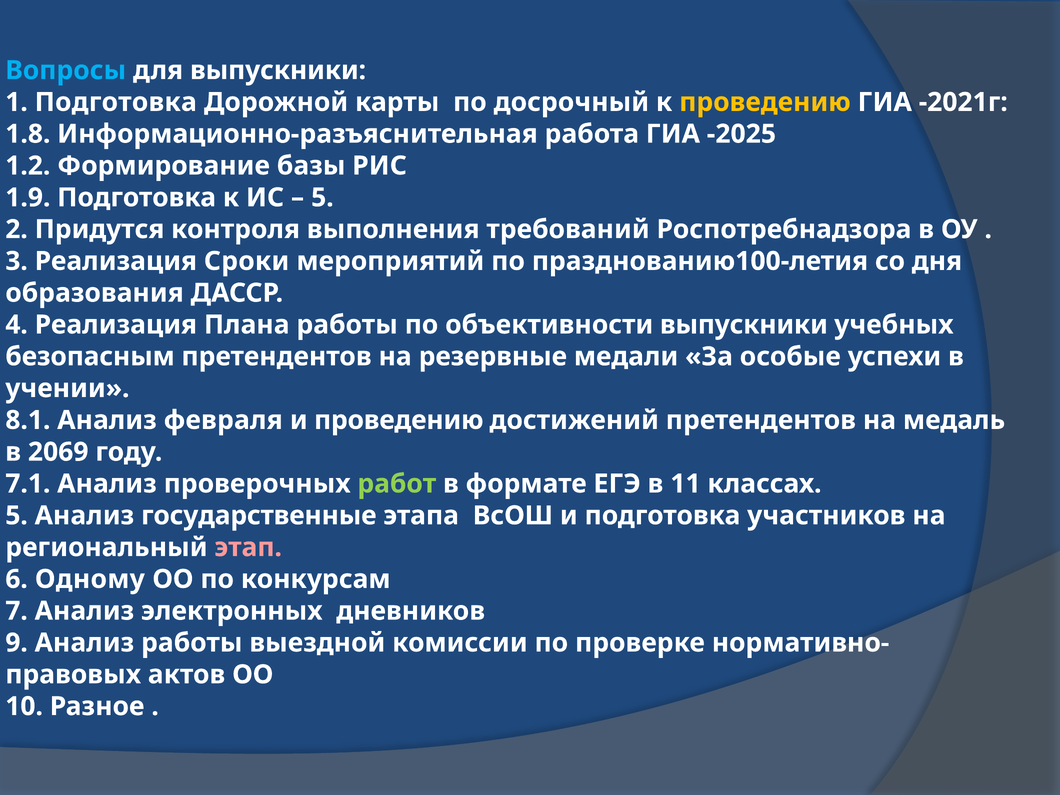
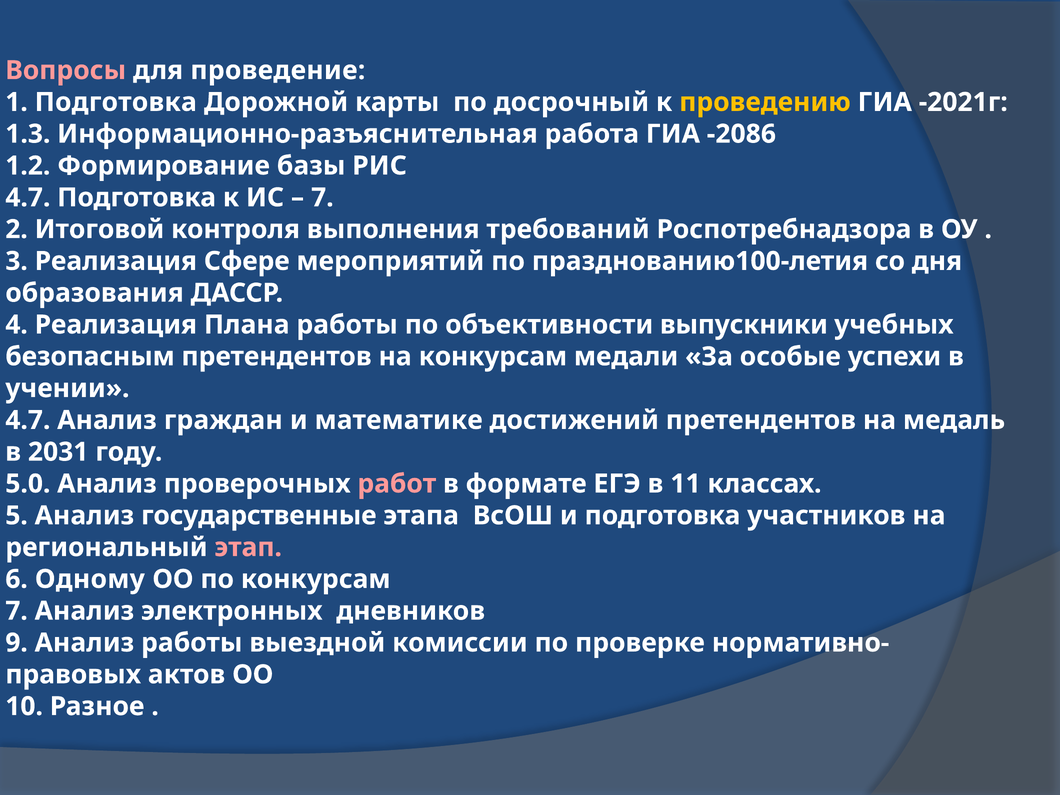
Вопросы colour: light blue -> pink (66, 70)
для выпускники: выпускники -> проведение (278, 70)
1.8: 1.8 -> 1.3 (28, 134)
-2025: -2025 -> -2086 (741, 134)
1.9: 1.9 -> 4.7 (28, 198)
5: 5 -> 7 (322, 198)
Придутся: Придутся -> Итоговой (99, 229)
Сроки: Сроки -> Сфере (247, 261)
на резервные: резервные -> конкурсам (493, 357)
8.1: 8.1 -> 4.7 (28, 420)
февраля: февраля -> граждан (223, 420)
и проведению: проведению -> математике (399, 420)
2069: 2069 -> 2031 (58, 452)
7.1: 7.1 -> 5.0 (28, 484)
работ colour: light green -> pink (397, 484)
